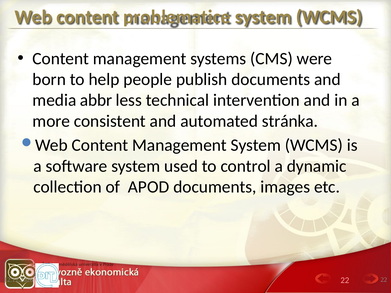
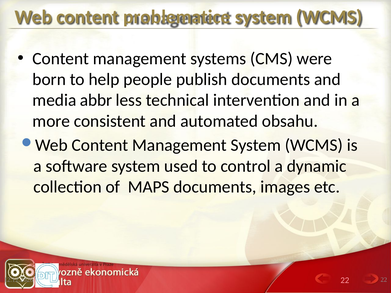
stránka: stránka -> obsahu (290, 121)
APOD: APOD -> MAPS (149, 187)
